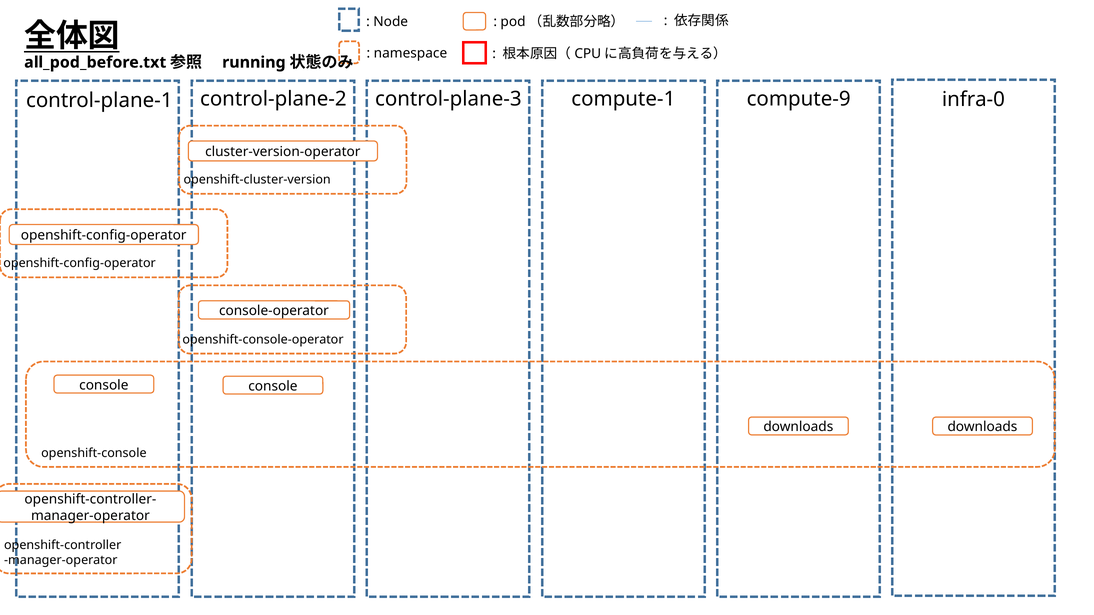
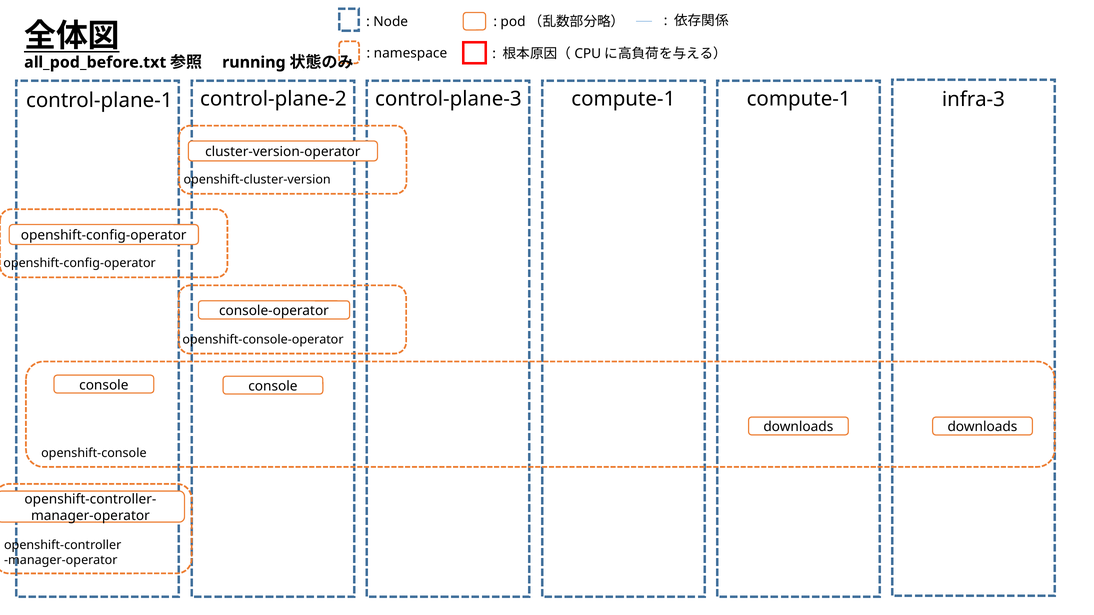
compute-1 compute-9: compute-9 -> compute-1 (799, 99)
infra-0: infra-0 -> infra-3 (973, 100)
